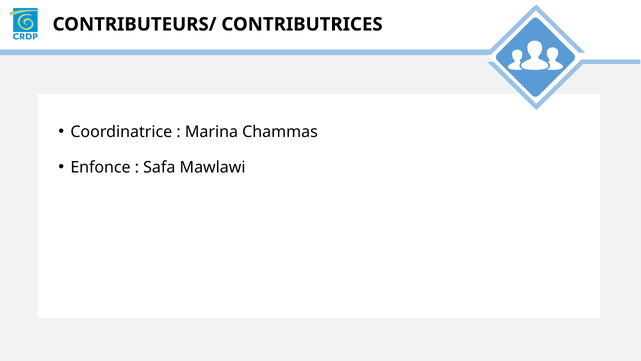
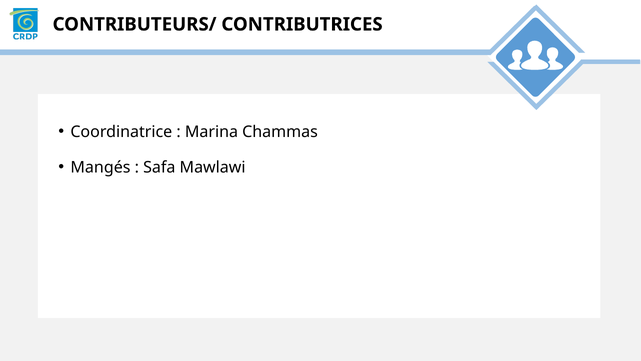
Enfonce: Enfonce -> Mangés (100, 167)
